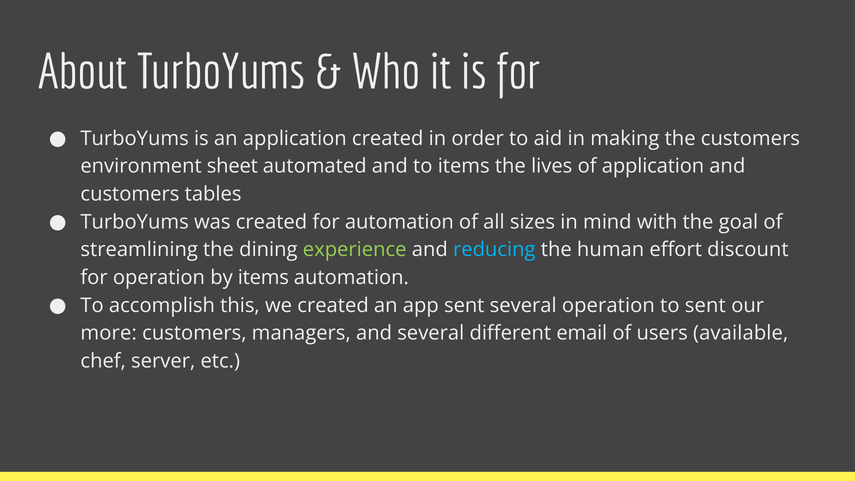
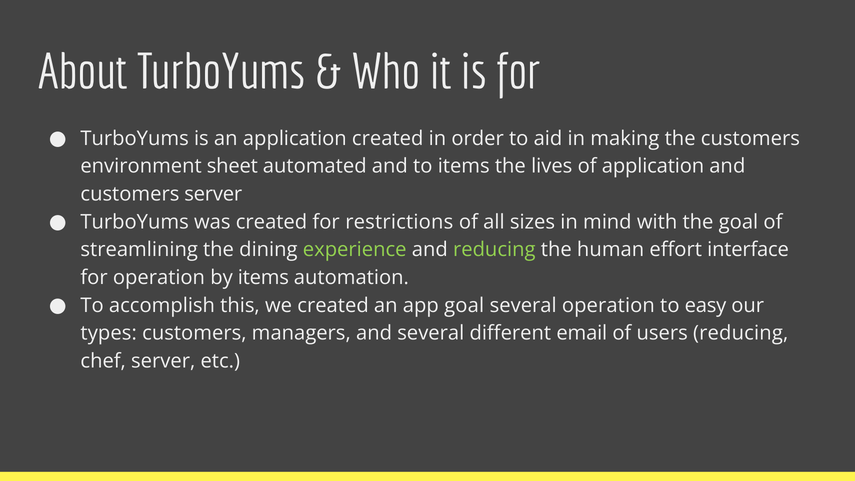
customers tables: tables -> server (213, 194)
for automation: automation -> restrictions (399, 222)
reducing colour: light blue -> light green (494, 250)
discount: discount -> interface (748, 250)
app sent: sent -> goal (464, 305)
to sent: sent -> easy (705, 305)
more: more -> types (109, 333)
users available: available -> reducing (741, 333)
